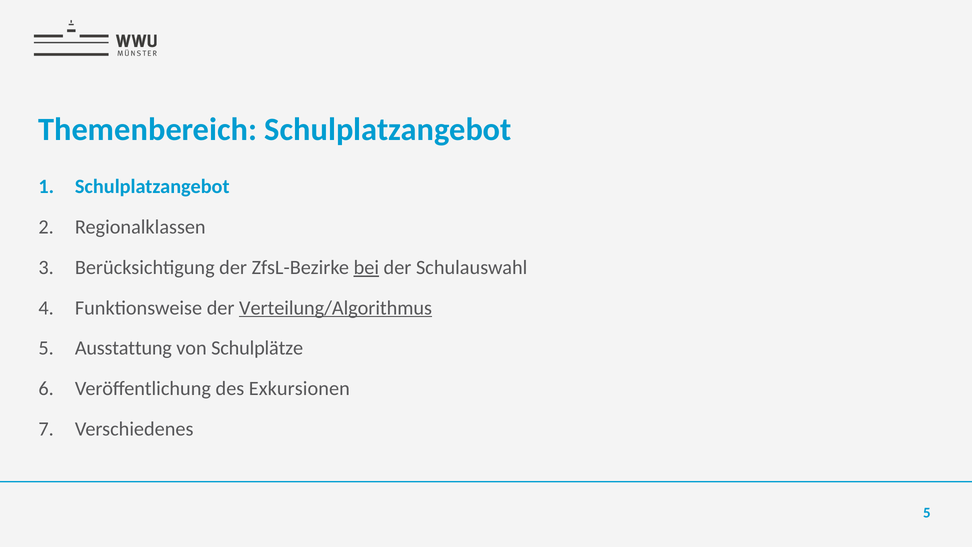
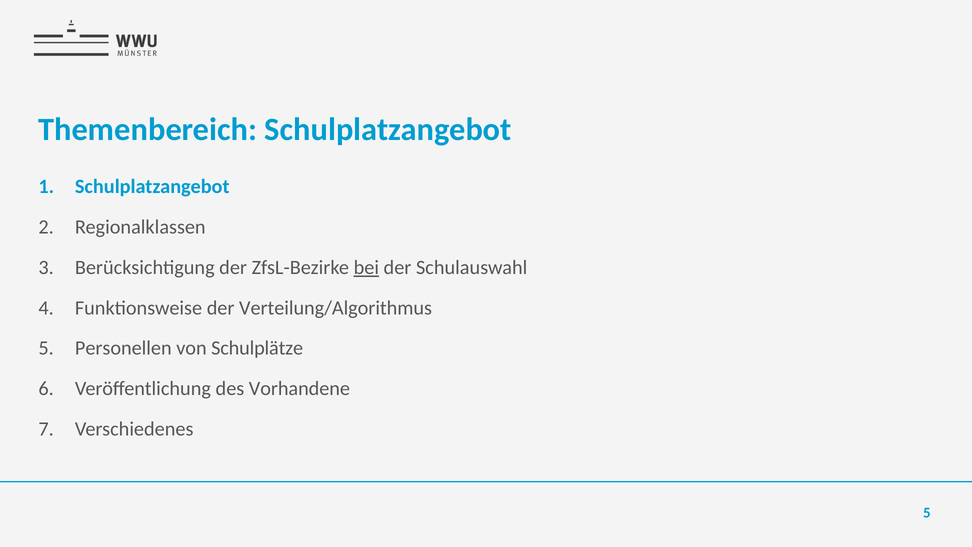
Verteilung/Algorithmus underline: present -> none (336, 308)
Ausstattung: Ausstattung -> Personellen (123, 348)
Exkursionen: Exkursionen -> Vorhandene (299, 388)
